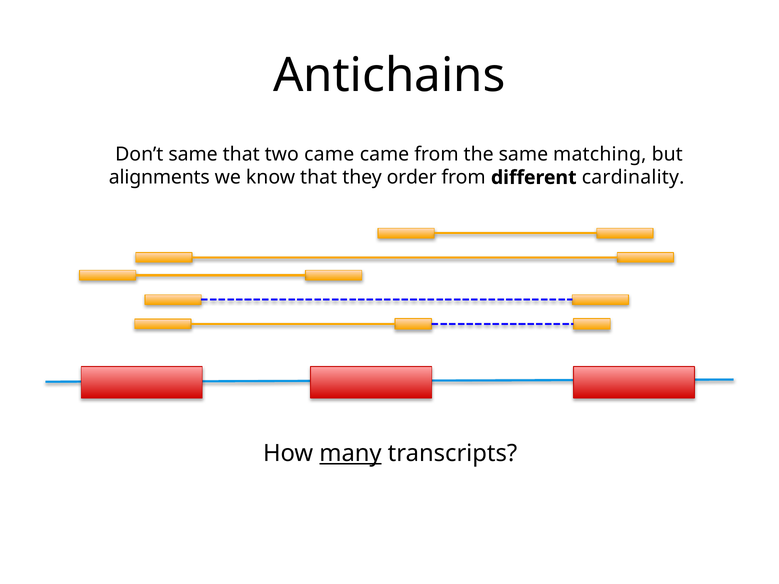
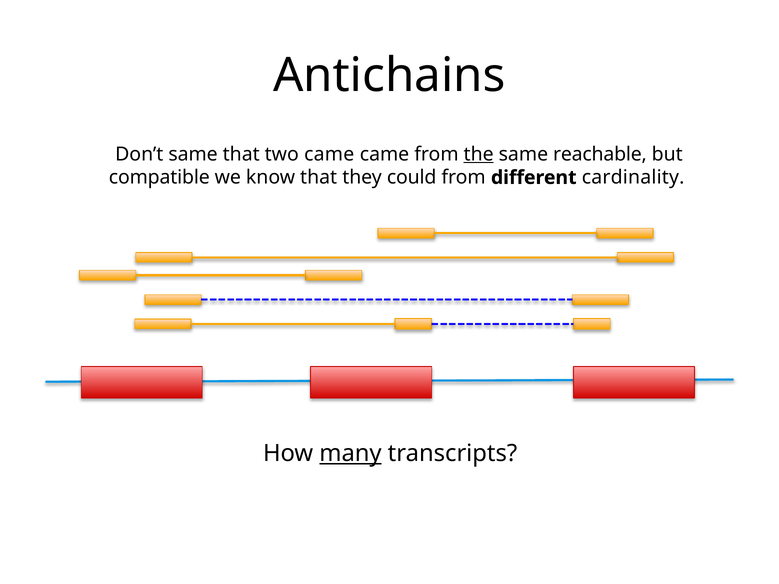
the underline: none -> present (479, 154)
matching: matching -> reachable (600, 154)
alignments: alignments -> compatible (159, 178)
order: order -> could (412, 178)
